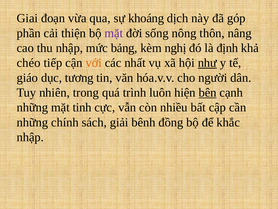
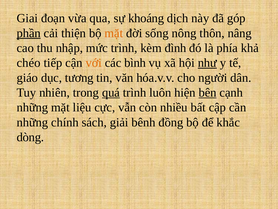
phần underline: none -> present (29, 33)
mặt colour: purple -> orange (114, 33)
mức bảng: bảng -> trình (124, 48)
nghị: nghị -> đình (175, 48)
định: định -> phía (227, 48)
nhất: nhất -> bình (135, 63)
quá underline: none -> present (111, 92)
tinh: tinh -> liệu (82, 107)
nhập: nhập -> dòng (30, 137)
